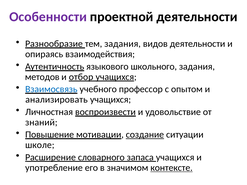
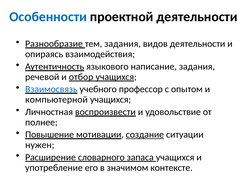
Особенности colour: purple -> blue (48, 17)
школьного: школьного -> написание (154, 67)
методов: методов -> речевой (42, 77)
анализировать: анализировать -> компьютерной (56, 100)
знаний: знаний -> полнее (41, 122)
школе: школе -> нужен (40, 145)
контексте underline: present -> none (172, 168)
